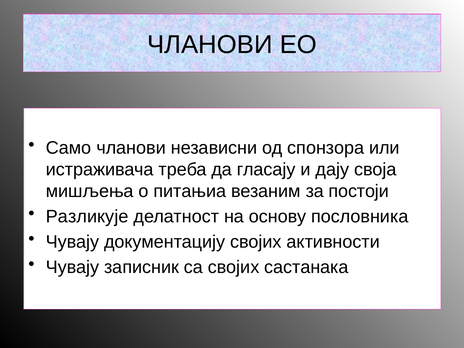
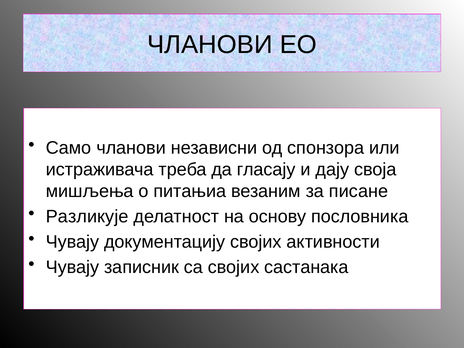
постоји: постоји -> писане (359, 191)
